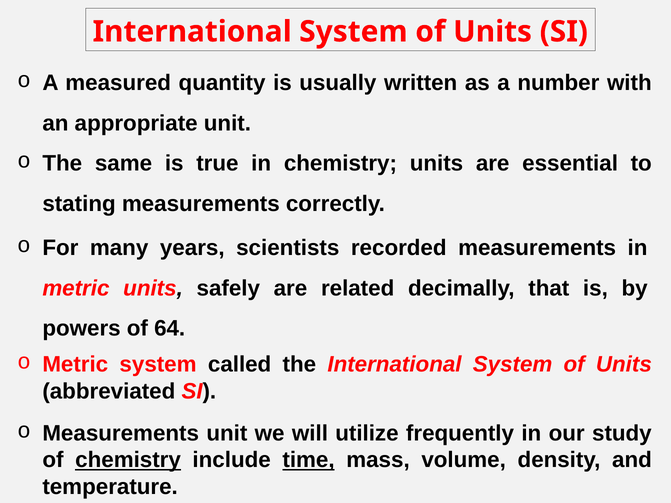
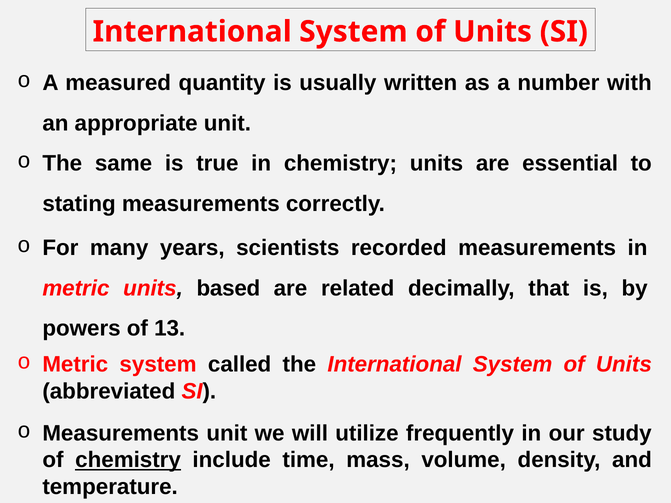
safely: safely -> based (228, 288)
64: 64 -> 13 (170, 329)
time underline: present -> none (309, 460)
